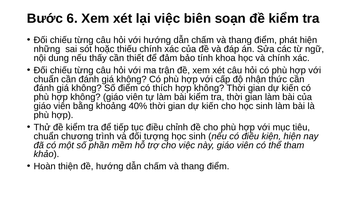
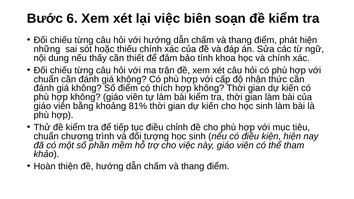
40%: 40% -> 81% (138, 106)
